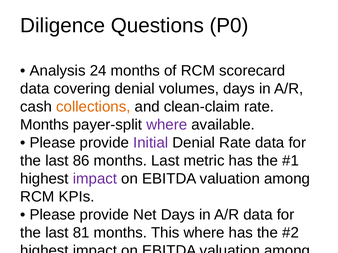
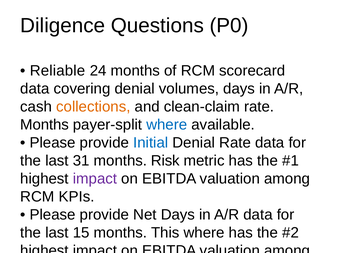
Analysis: Analysis -> Reliable (58, 71)
where colour: purple -> blue (167, 125)
Initial colour: purple -> blue (151, 143)
86: 86 -> 31 (81, 161)
months Last: Last -> Risk (165, 161)
81: 81 -> 15 (81, 233)
